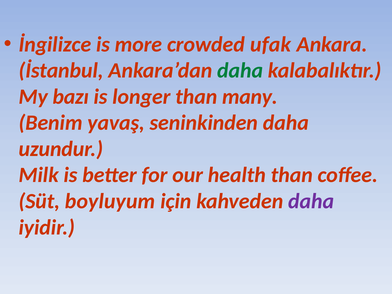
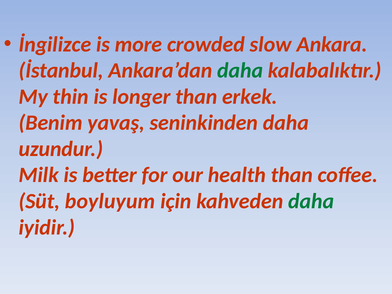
ufak: ufak -> slow (271, 44)
bazı: bazı -> thin (71, 97)
many: many -> erkek (250, 97)
daha colour: purple -> green (311, 201)
